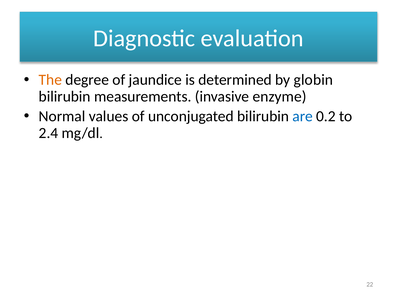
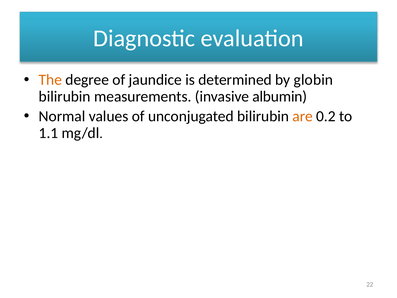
enzyme: enzyme -> albumin (280, 96)
are colour: blue -> orange (303, 116)
2.4: 2.4 -> 1.1 (48, 133)
